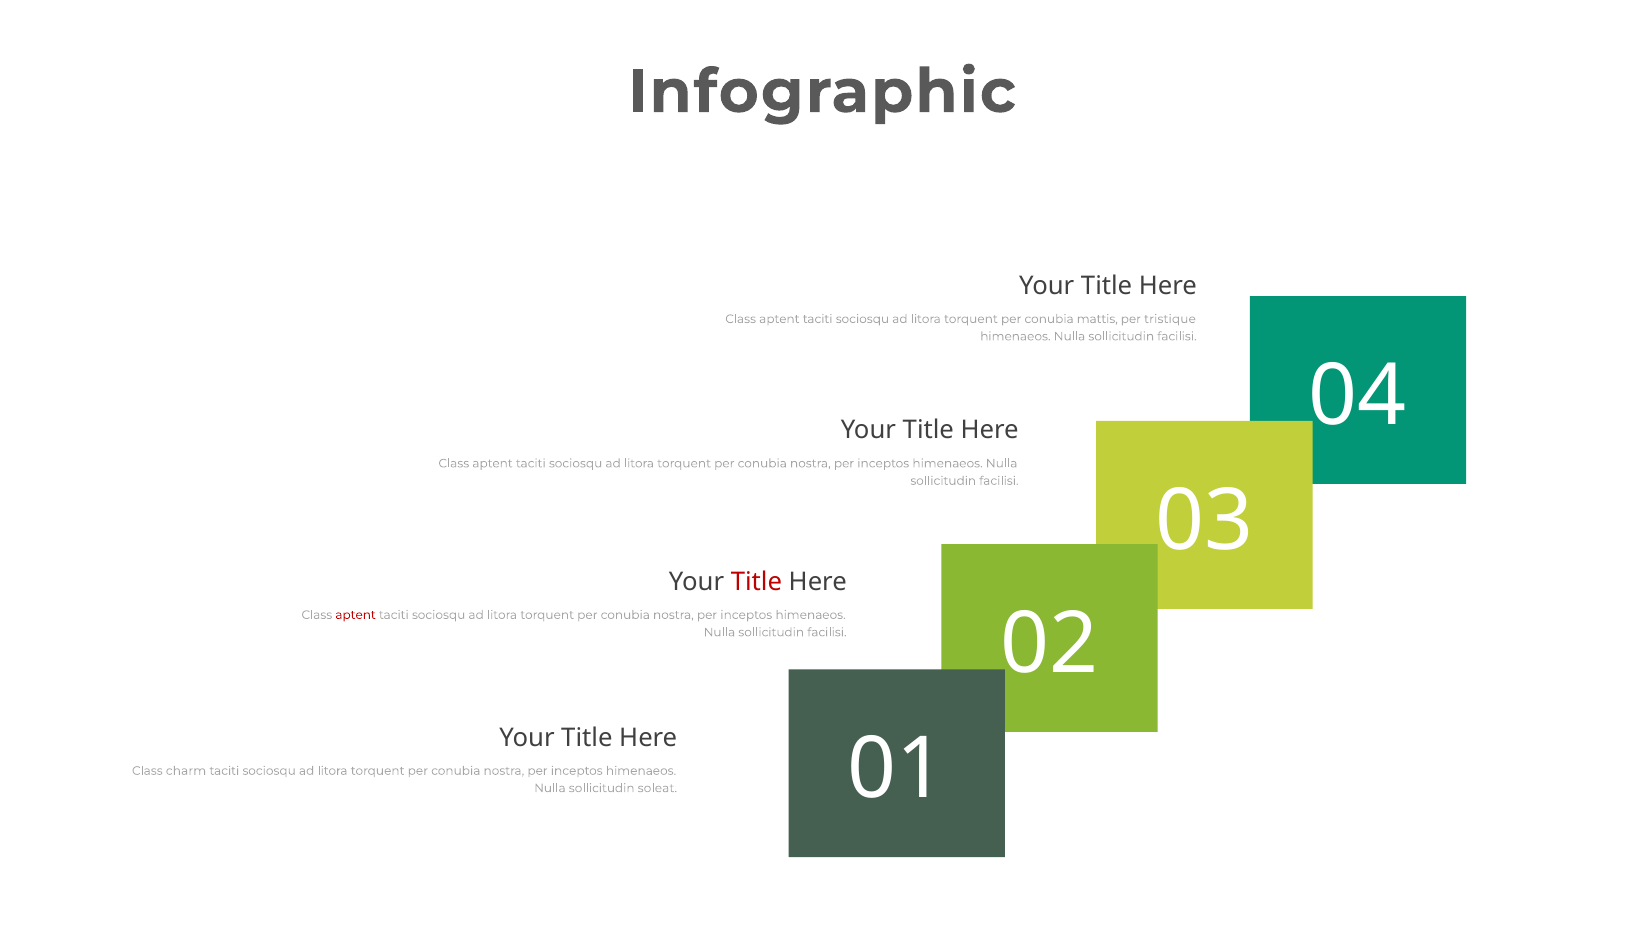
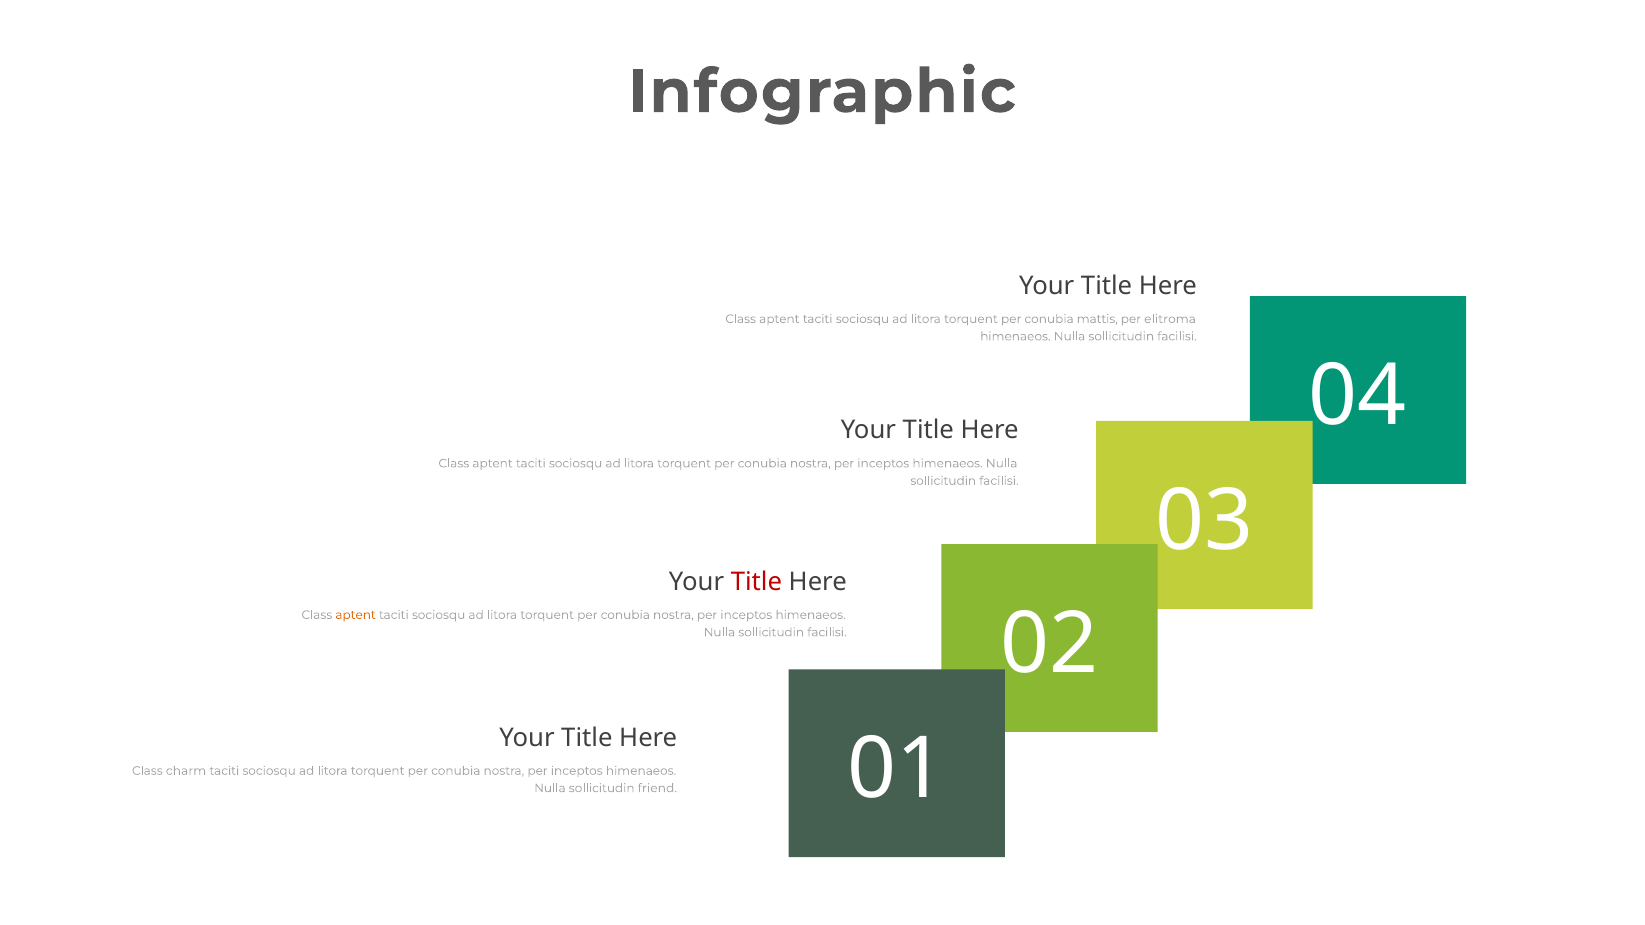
tristique: tristique -> elitroma (1170, 319)
aptent colour: red -> orange (356, 615)
soleat: soleat -> friend (657, 788)
